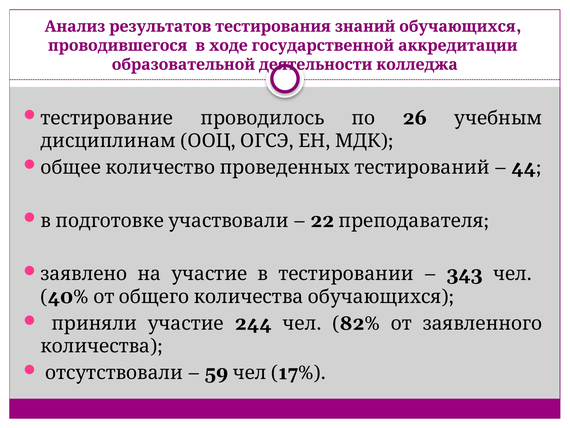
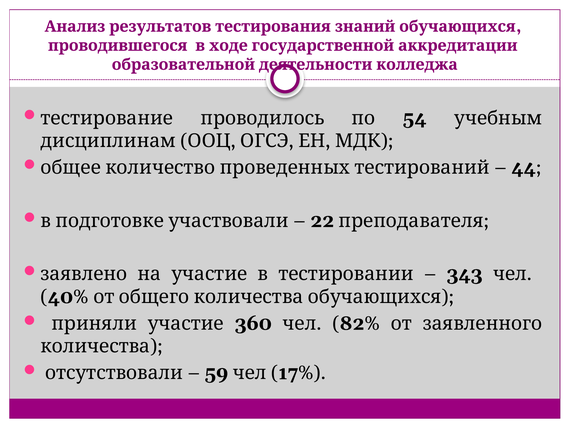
26: 26 -> 54 (415, 118)
244: 244 -> 360 (253, 323)
